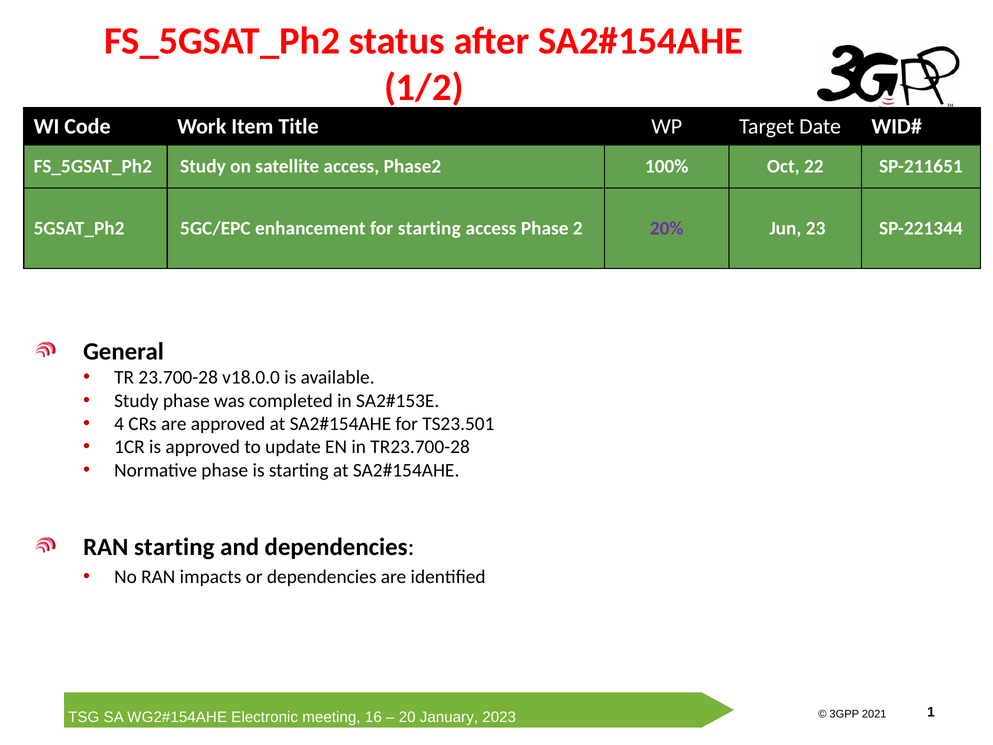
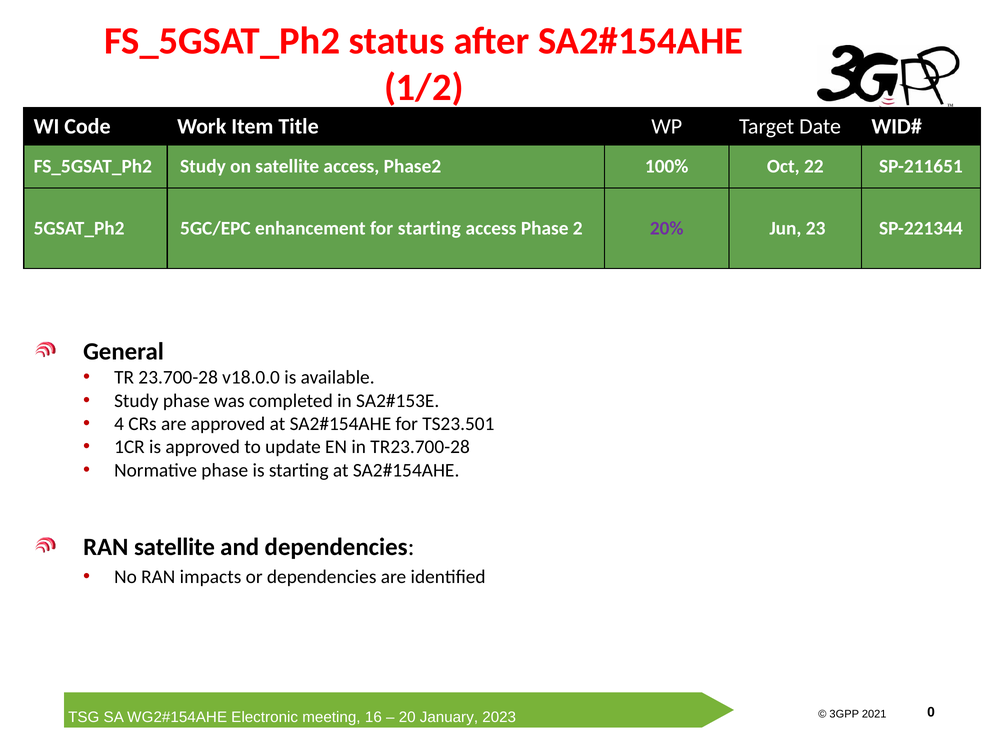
RAN starting: starting -> satellite (174, 547)
1: 1 -> 0 (931, 712)
